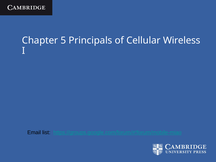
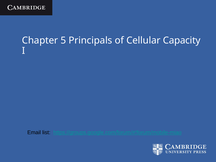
Wireless: Wireless -> Capacity (182, 40)
